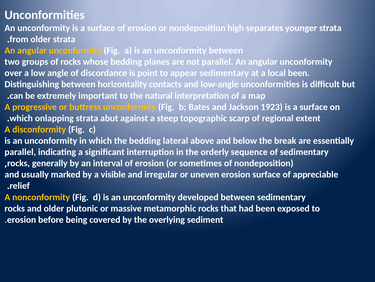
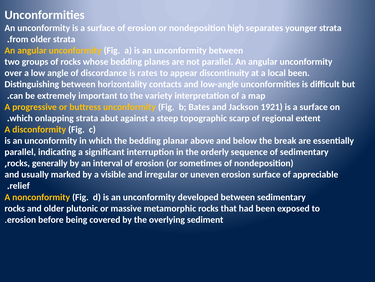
point: point -> rates (147, 73)
appear sedimentary: sedimentary -> discontinuity (224, 73)
natural: natural -> variety (159, 95)
1923: 1923 -> 1921 (272, 107)
lateral: lateral -> planar (175, 140)
